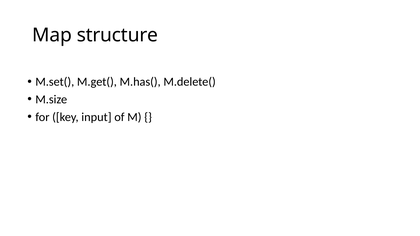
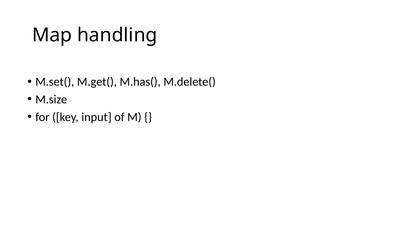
structure: structure -> handling (117, 35)
